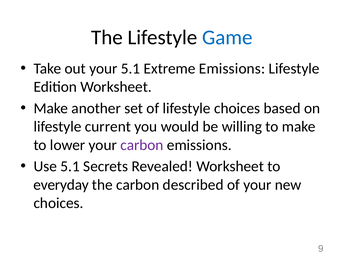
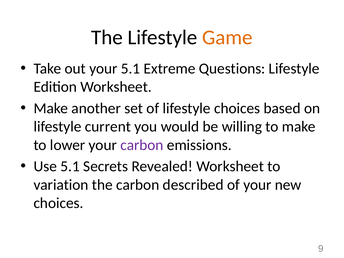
Game colour: blue -> orange (227, 37)
Extreme Emissions: Emissions -> Questions (232, 69)
everyday: everyday -> variation (61, 185)
